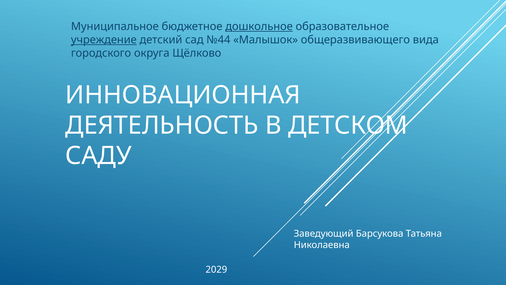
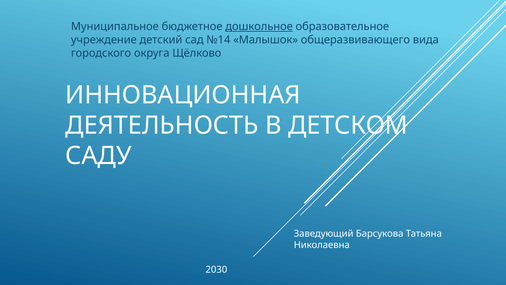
учреждение underline: present -> none (104, 40)
№44: №44 -> №14 (218, 40)
2029: 2029 -> 2030 (216, 269)
